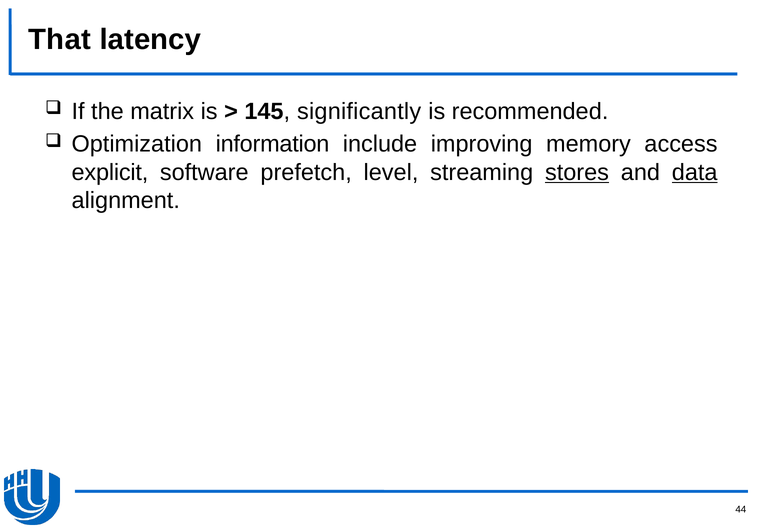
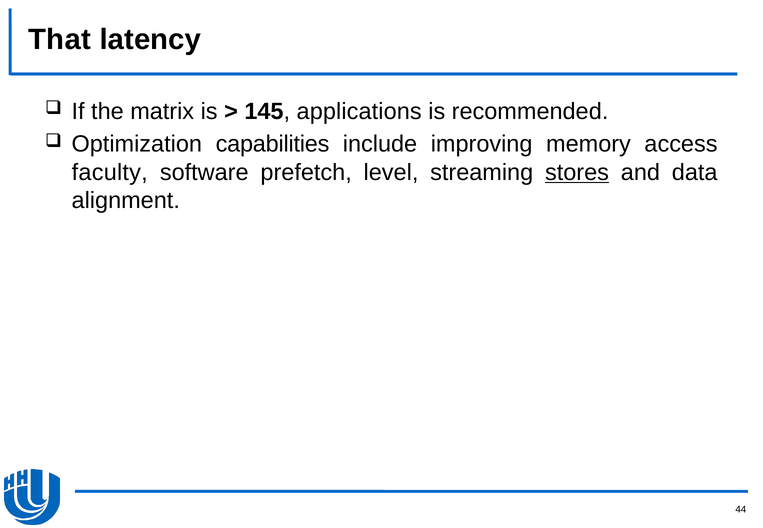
significantly: significantly -> applications (359, 111)
information: information -> capabilities (273, 144)
explicit: explicit -> faculty (110, 172)
data underline: present -> none (695, 172)
